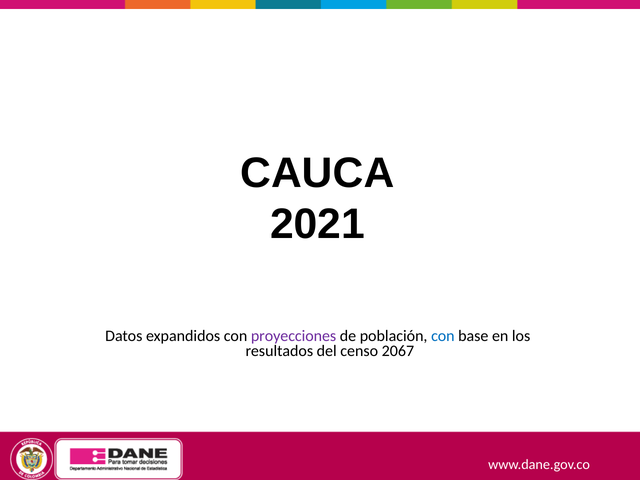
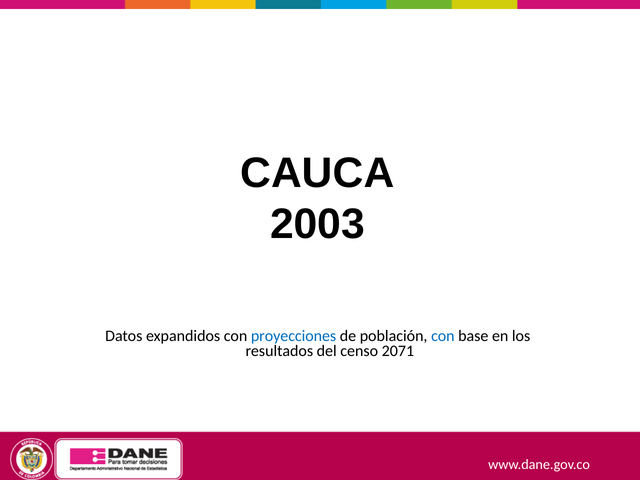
2021: 2021 -> 2003 (317, 224)
proyecciones colour: purple -> blue (294, 336)
2067: 2067 -> 2071 (398, 351)
